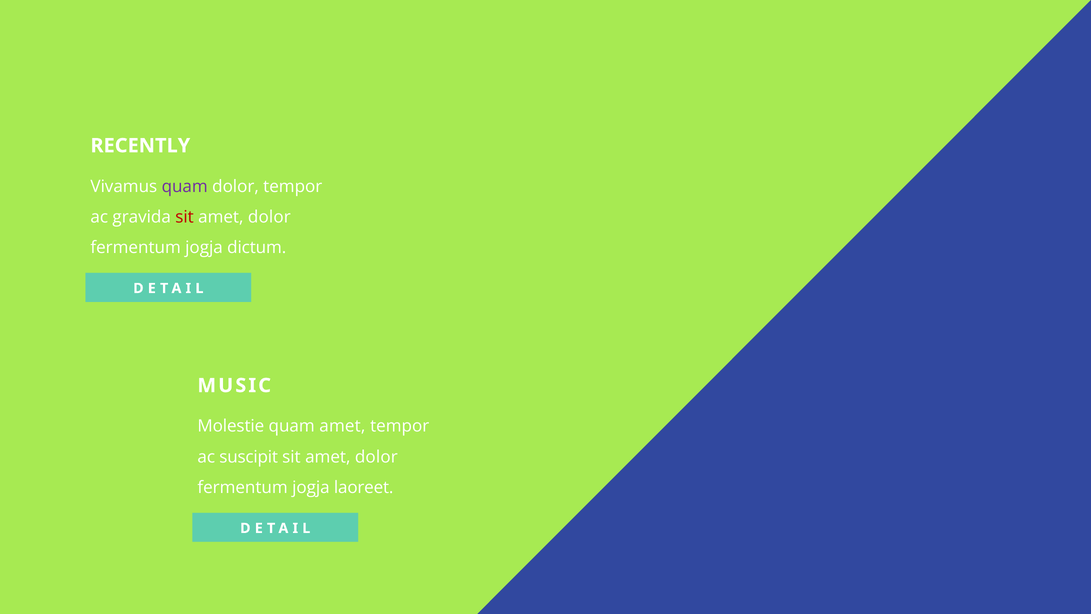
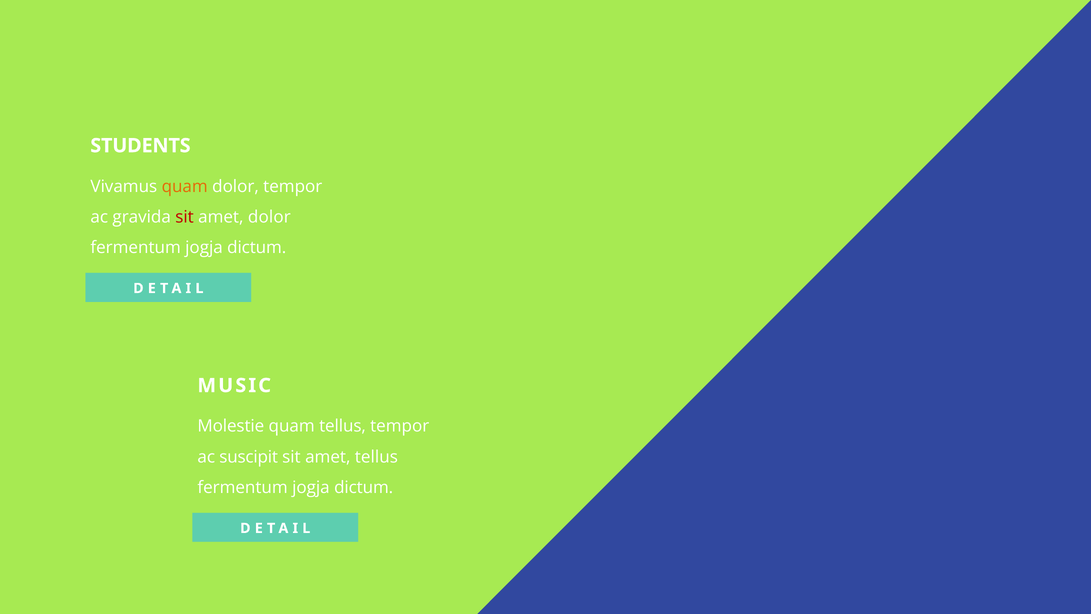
RECENTLY: RECENTLY -> STUDENTS (140, 146)
quam colour: purple -> orange (185, 186)
quam amet: amet -> tellus (342, 426)
dolor: dolor -> tellus (376, 457)
laoreet: laoreet -> dictum (364, 487)
